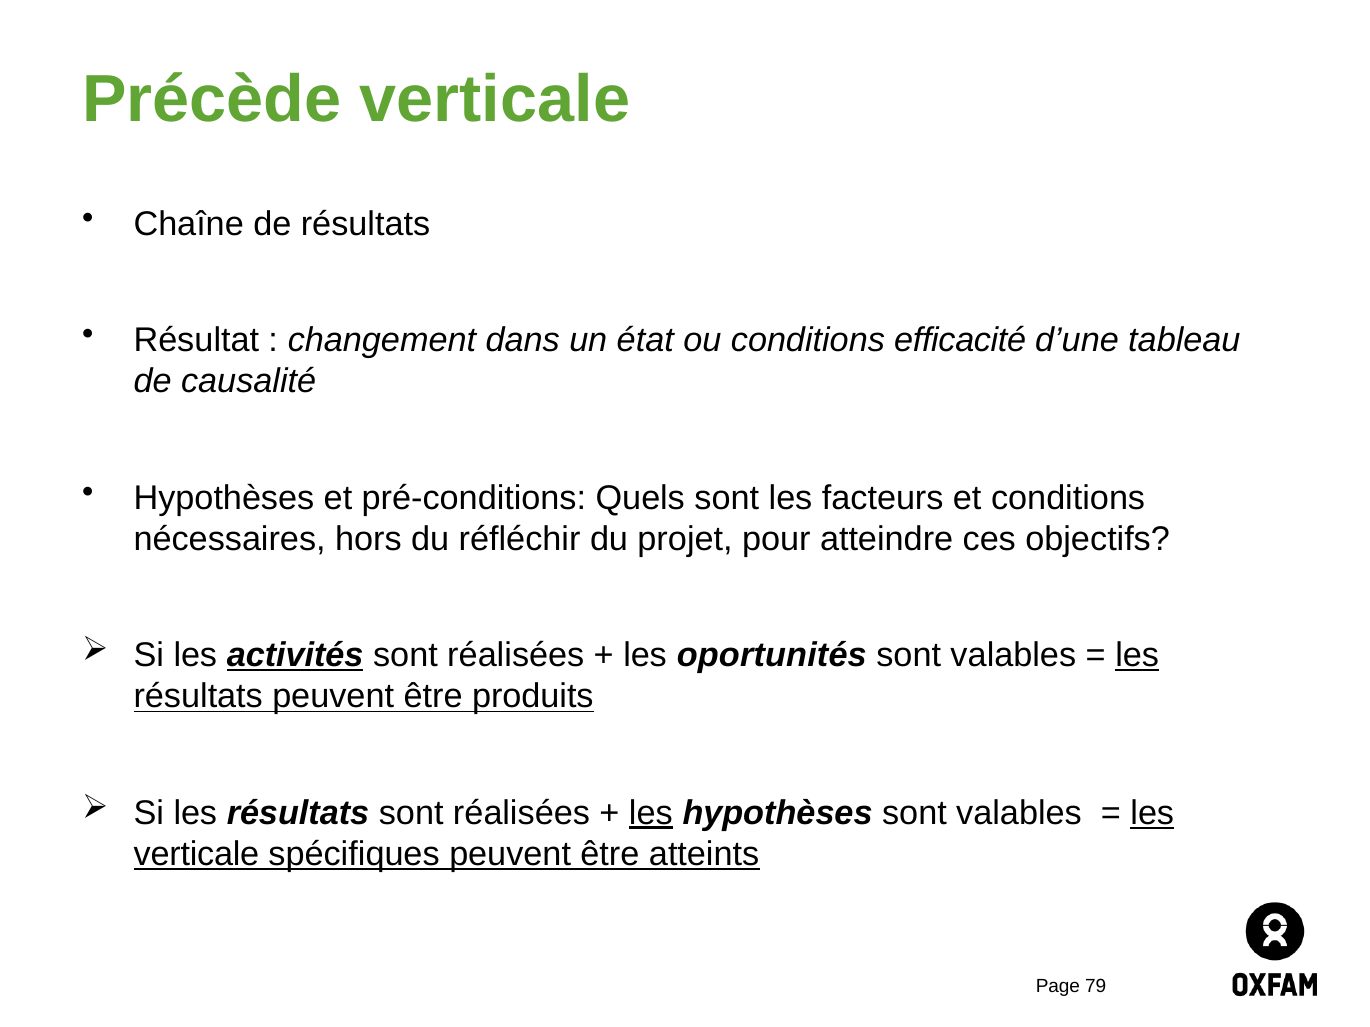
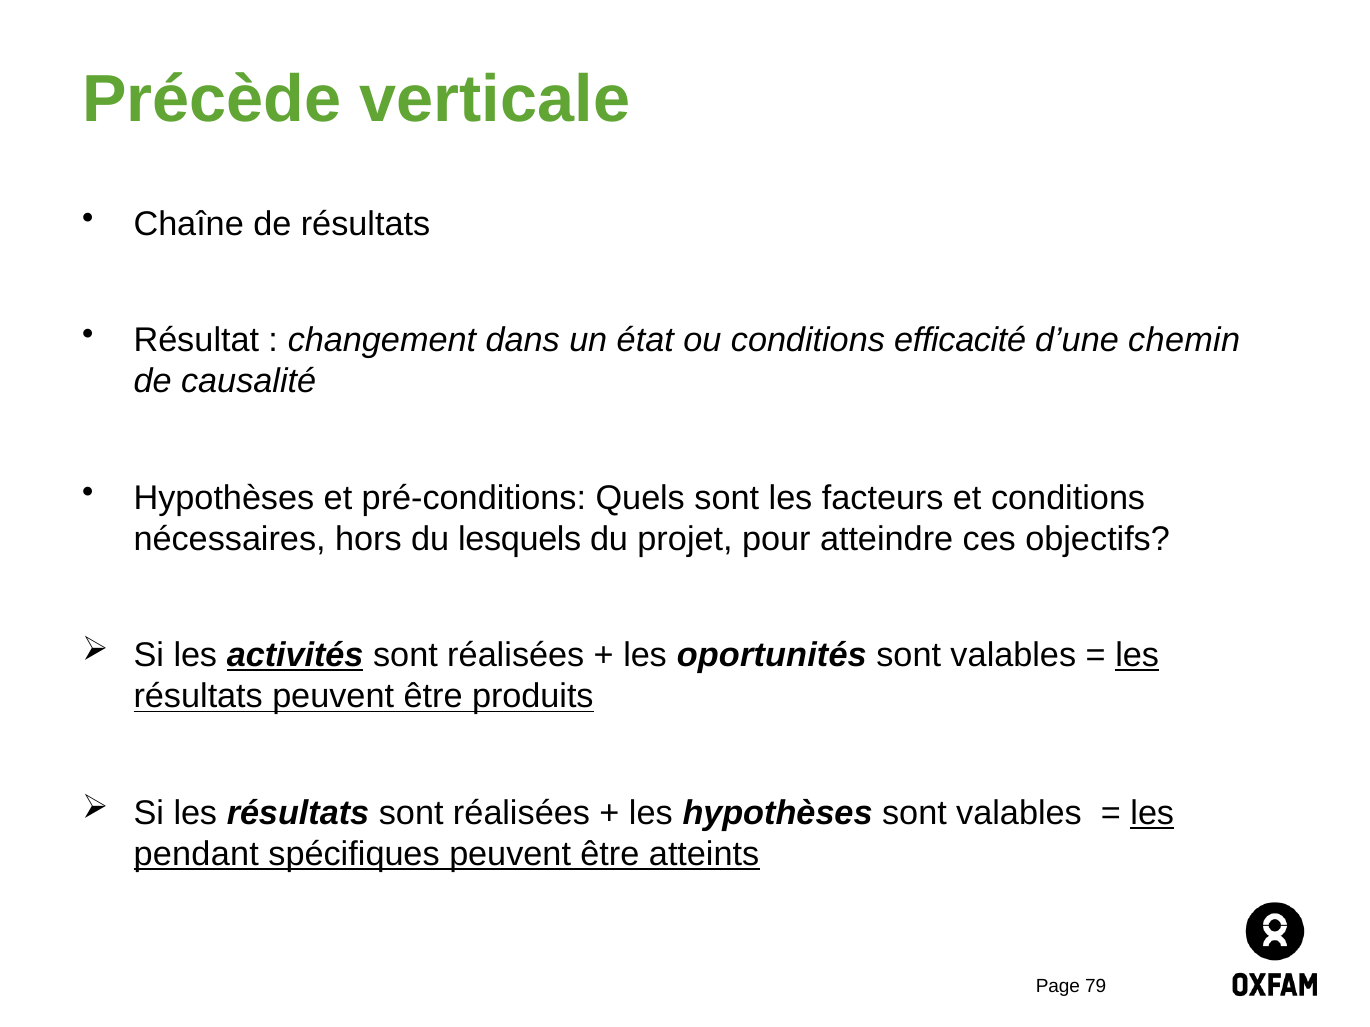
tableau: tableau -> chemin (1184, 340)
réfléchir: réfléchir -> lesquels (520, 539)
les underline: present -> none (651, 813)
verticale: verticale -> pendant (196, 854)
